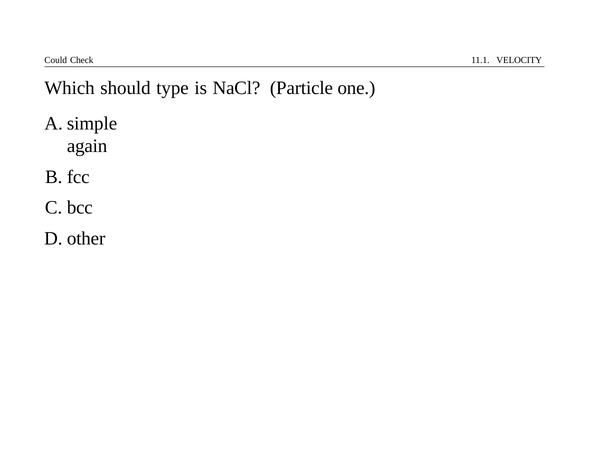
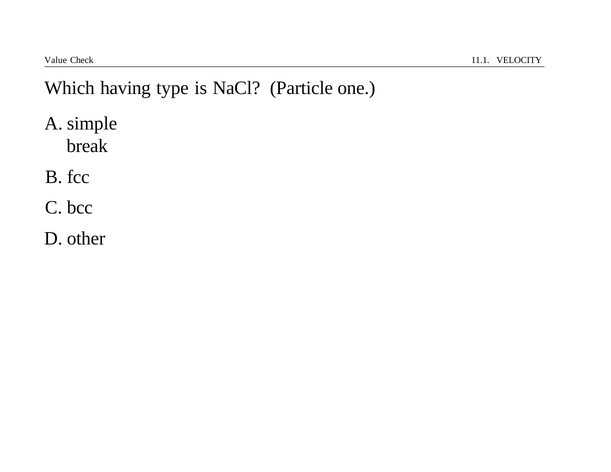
Could: Could -> Value (56, 60)
should: should -> having (126, 88)
again: again -> break (87, 146)
